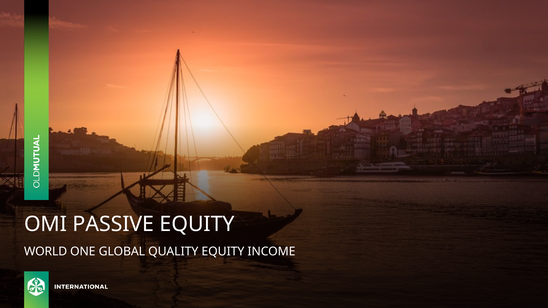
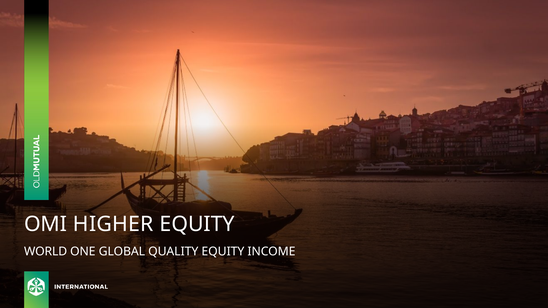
PASSIVE: PASSIVE -> HIGHER (113, 224)
